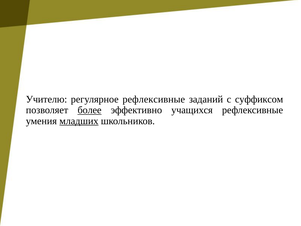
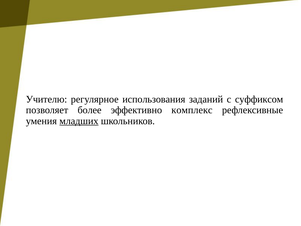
регулярное рефлексивные: рефлексивные -> использования (154, 99)
более underline: present -> none (90, 110)
учащихся: учащихся -> комплекс (192, 110)
